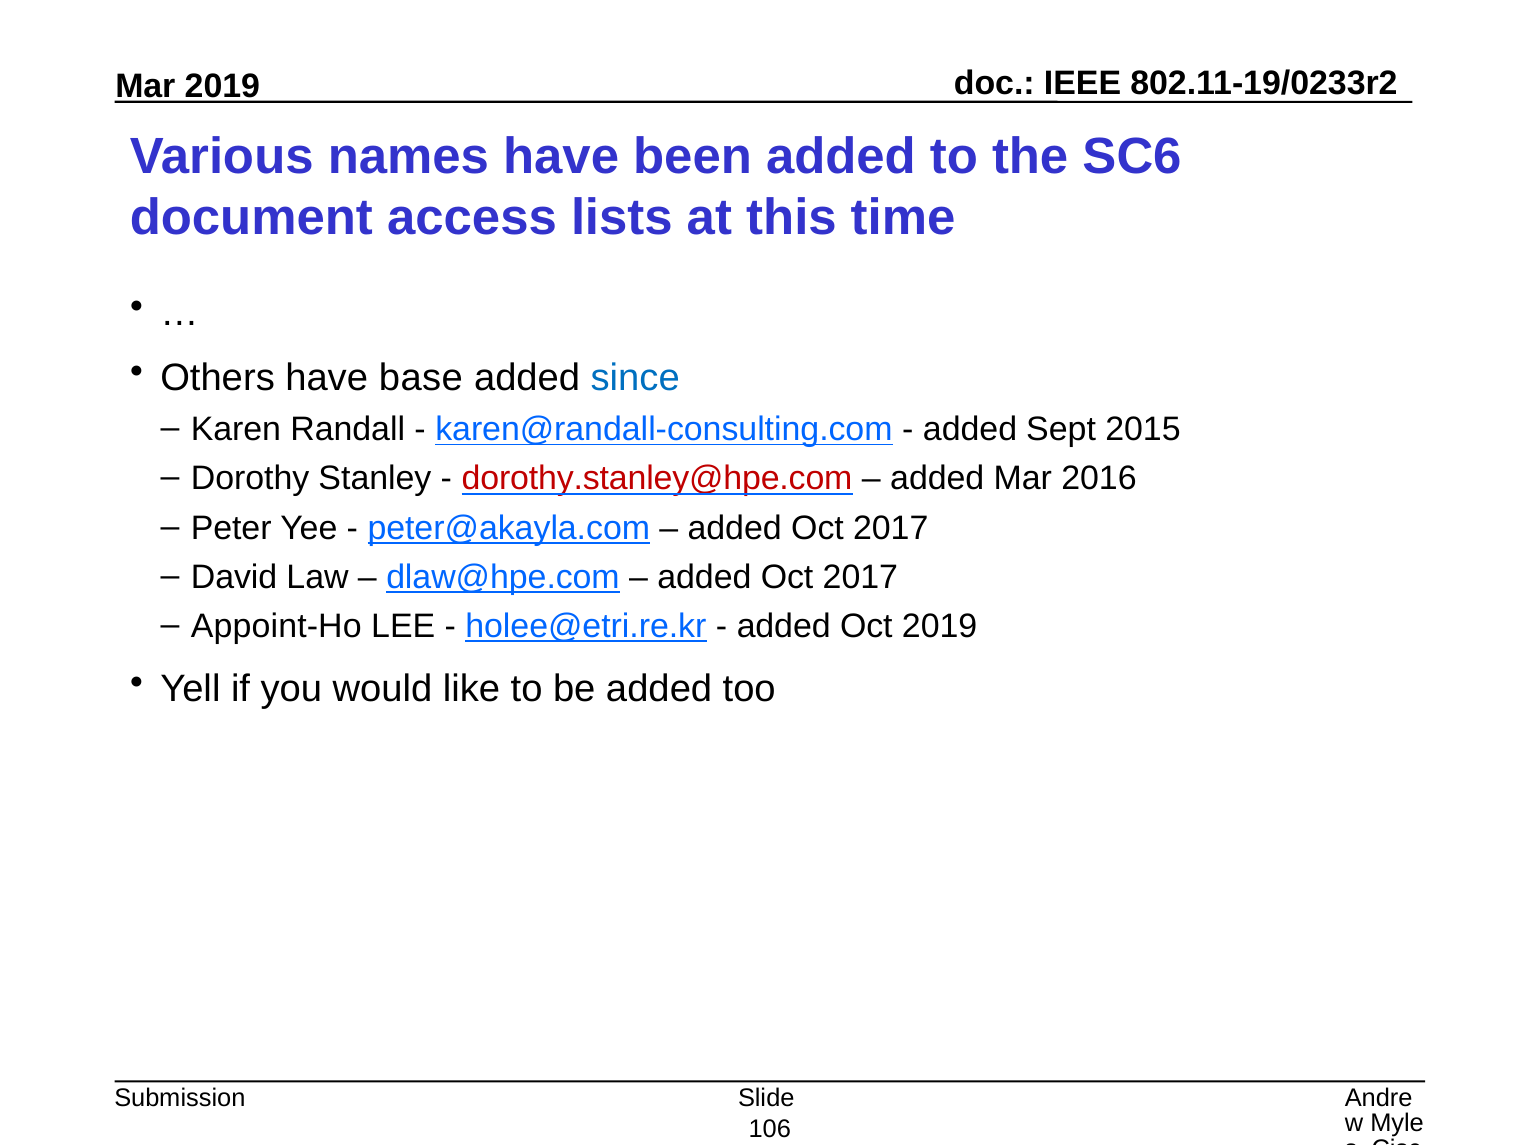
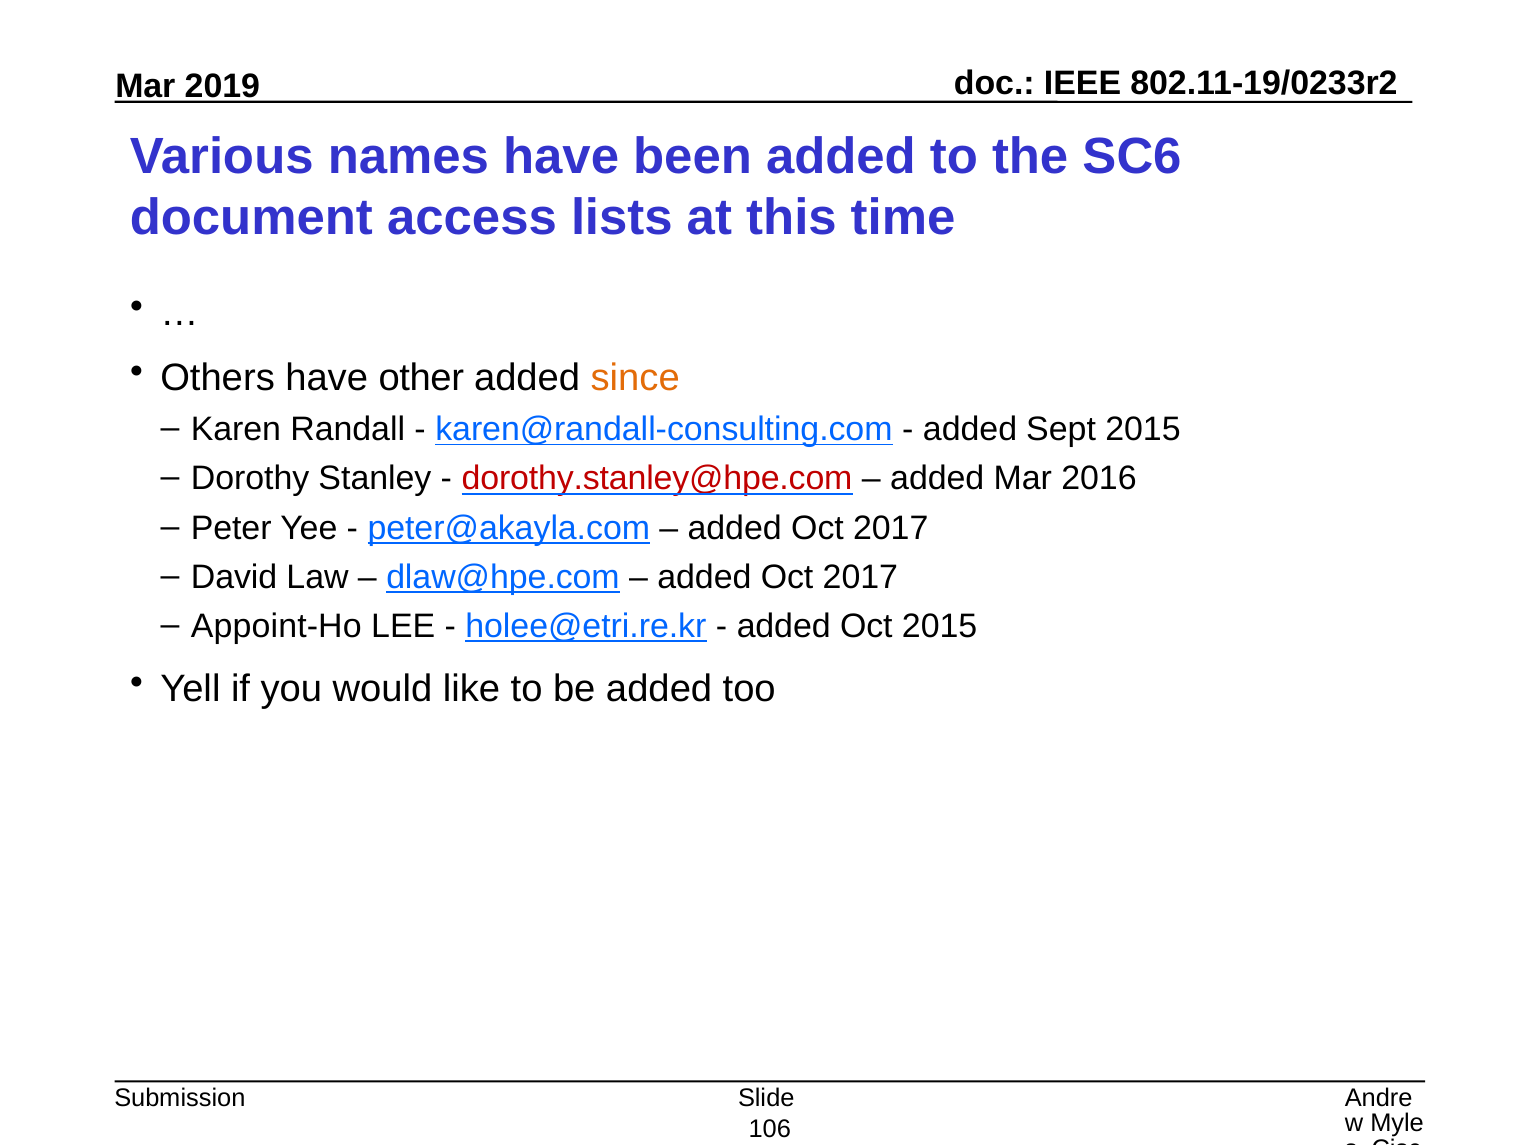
base: base -> other (421, 378)
since colour: blue -> orange (635, 378)
Oct 2019: 2019 -> 2015 (940, 626)
